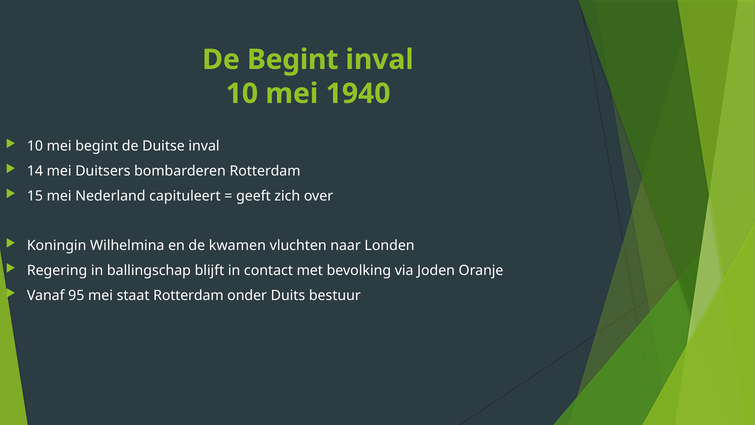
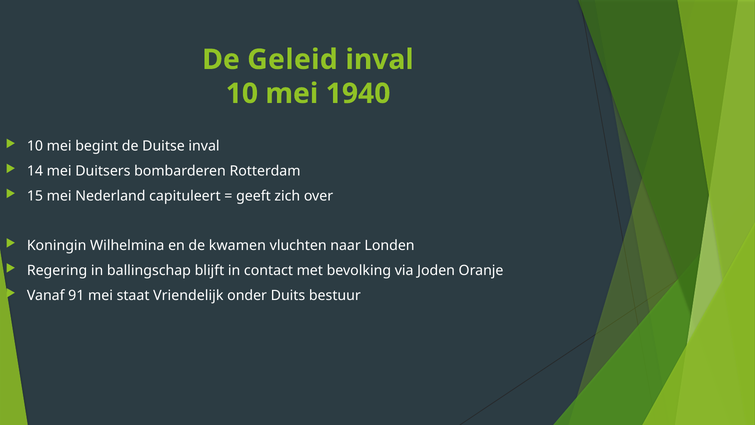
De Begint: Begint -> Geleid (292, 60)
95: 95 -> 91 (76, 295)
staat Rotterdam: Rotterdam -> Vriendelijk (188, 295)
